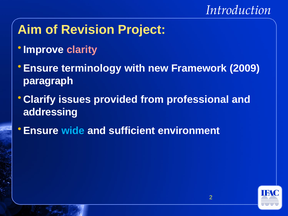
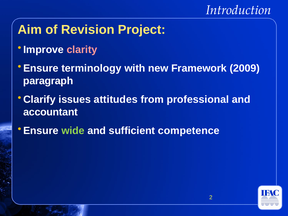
provided: provided -> attitudes (116, 100)
addressing: addressing -> accountant (50, 112)
wide colour: light blue -> light green (73, 131)
environment: environment -> competence (189, 131)
